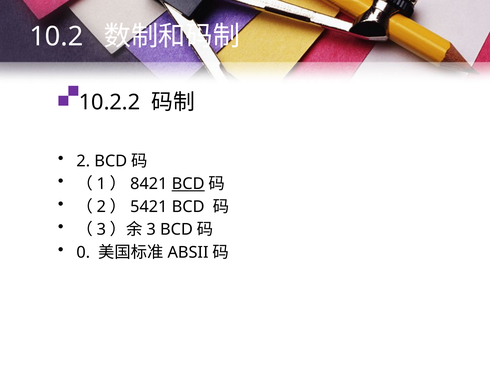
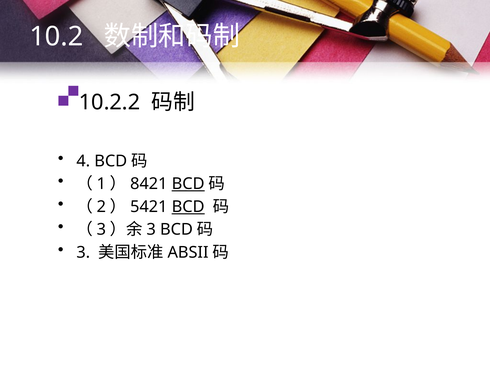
2: 2 -> 4 (83, 161)
BCD underline: none -> present (188, 207)
0: 0 -> 3 (83, 253)
